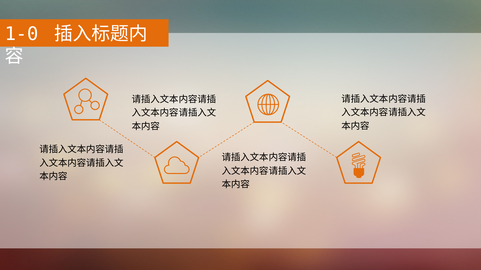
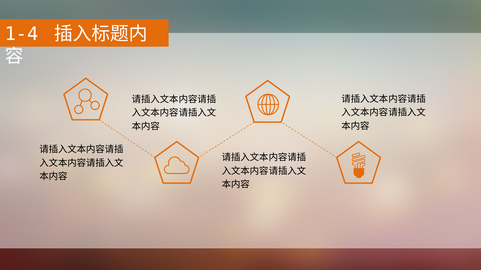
1-0: 1-0 -> 1-4 (22, 34)
